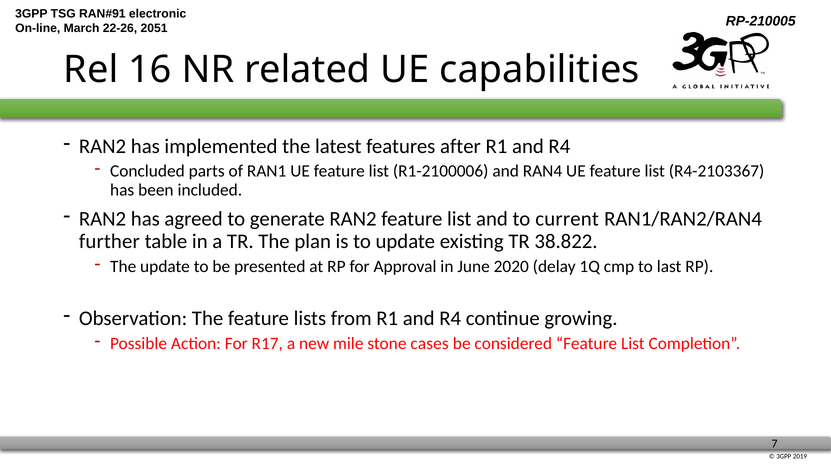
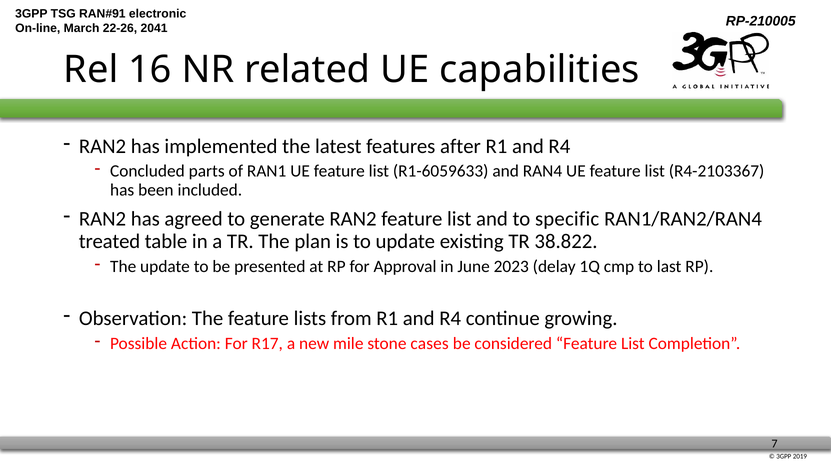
2051: 2051 -> 2041 (154, 28)
R1-2100006: R1-2100006 -> R1-6059633 (441, 171)
current: current -> specific (567, 219)
further: further -> treated (110, 242)
2020: 2020 -> 2023 (511, 267)
